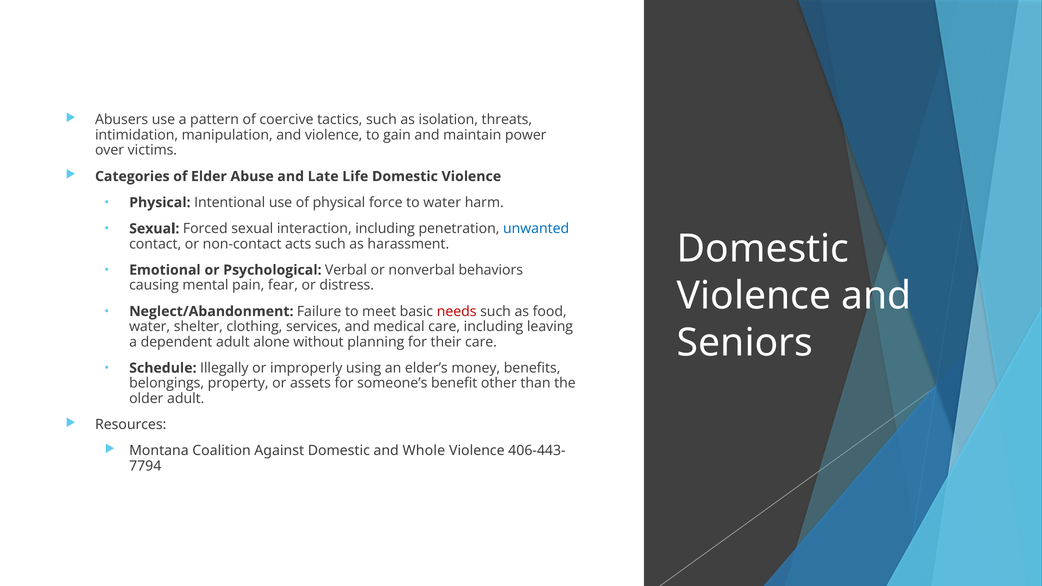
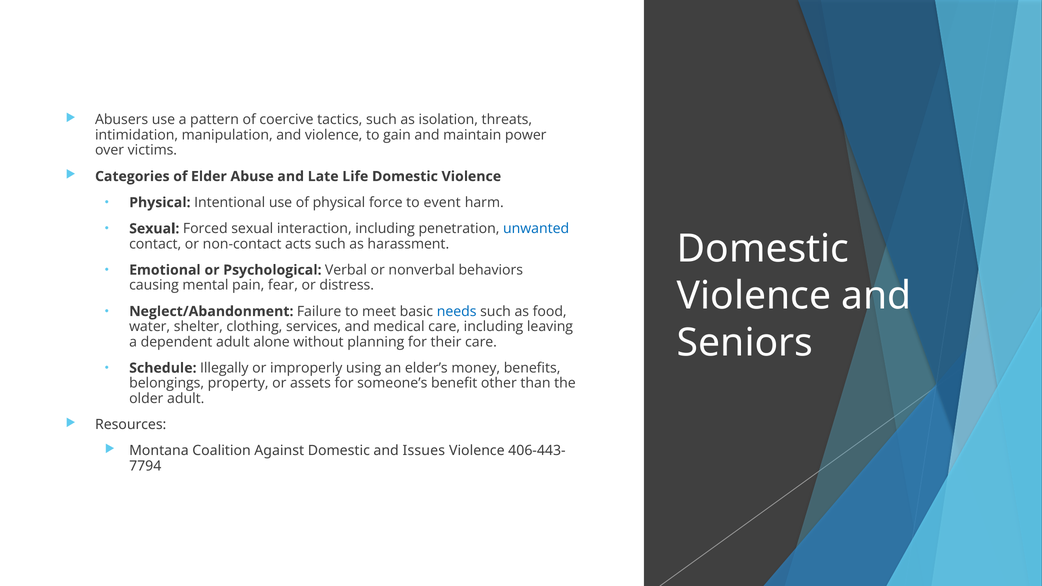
to water: water -> event (442, 203)
needs colour: red -> blue (457, 311)
Whole: Whole -> Issues (424, 451)
